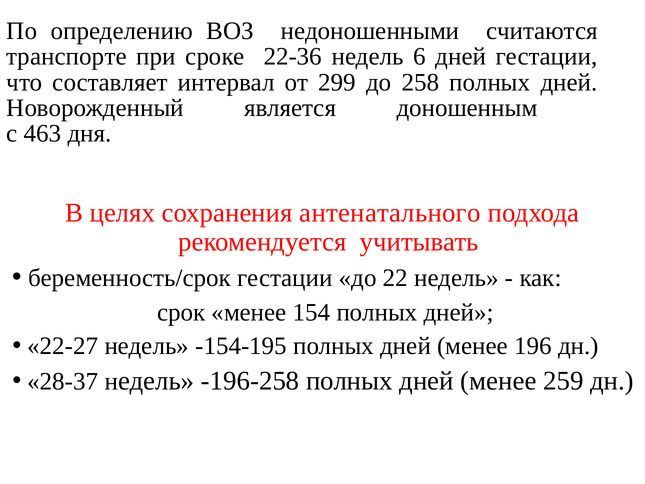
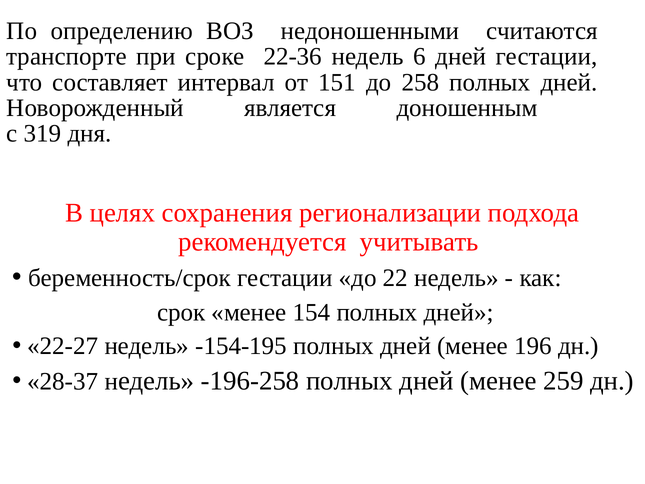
299: 299 -> 151 (337, 82)
463: 463 -> 319 (43, 133)
антенатального: антенатального -> регионализации (390, 213)
